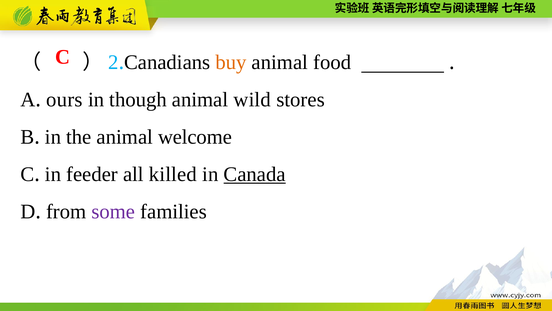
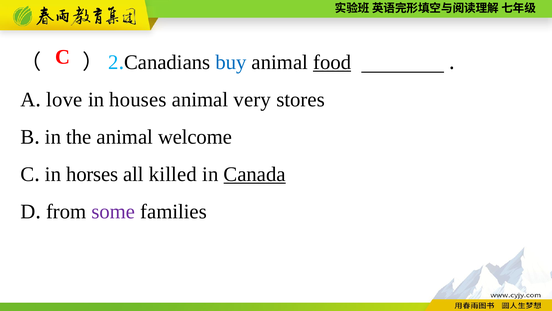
buy colour: orange -> blue (231, 62)
food underline: none -> present (332, 62)
ours: ours -> love (64, 99)
though: though -> houses (138, 99)
wild: wild -> very (252, 99)
feeder: feeder -> horses (92, 174)
